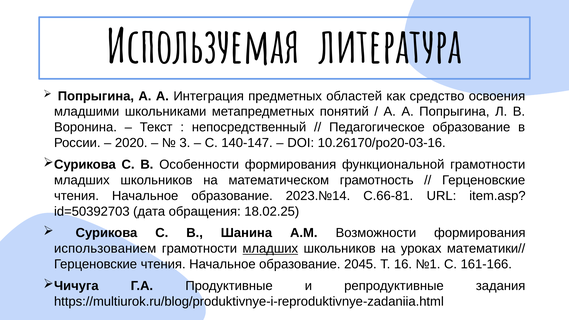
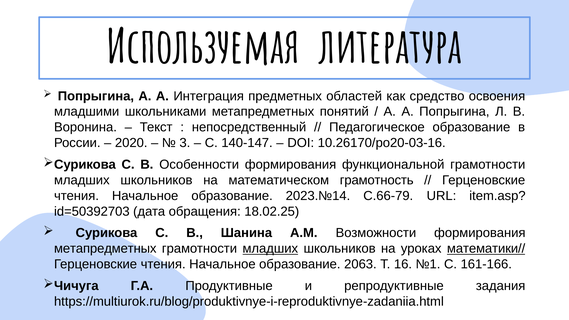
С.66-81: С.66-81 -> С.66-79 (388, 196)
использованием: использованием -> метапредметных (105, 249)
математики// underline: none -> present (486, 249)
2045: 2045 -> 2063 (360, 264)
